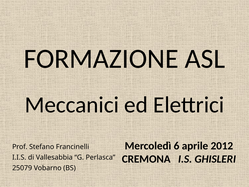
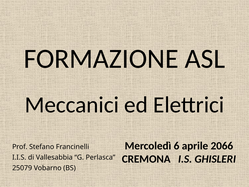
2012: 2012 -> 2066 (222, 146)
